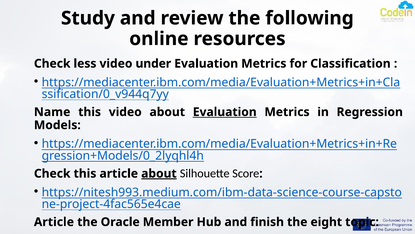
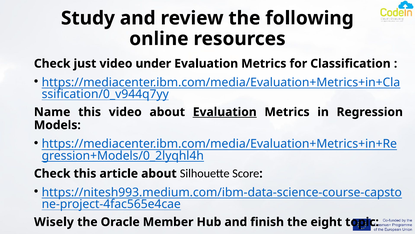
less: less -> just (85, 63)
about underline: present -> none (159, 173)
Article: Article -> Wisely (54, 222)
